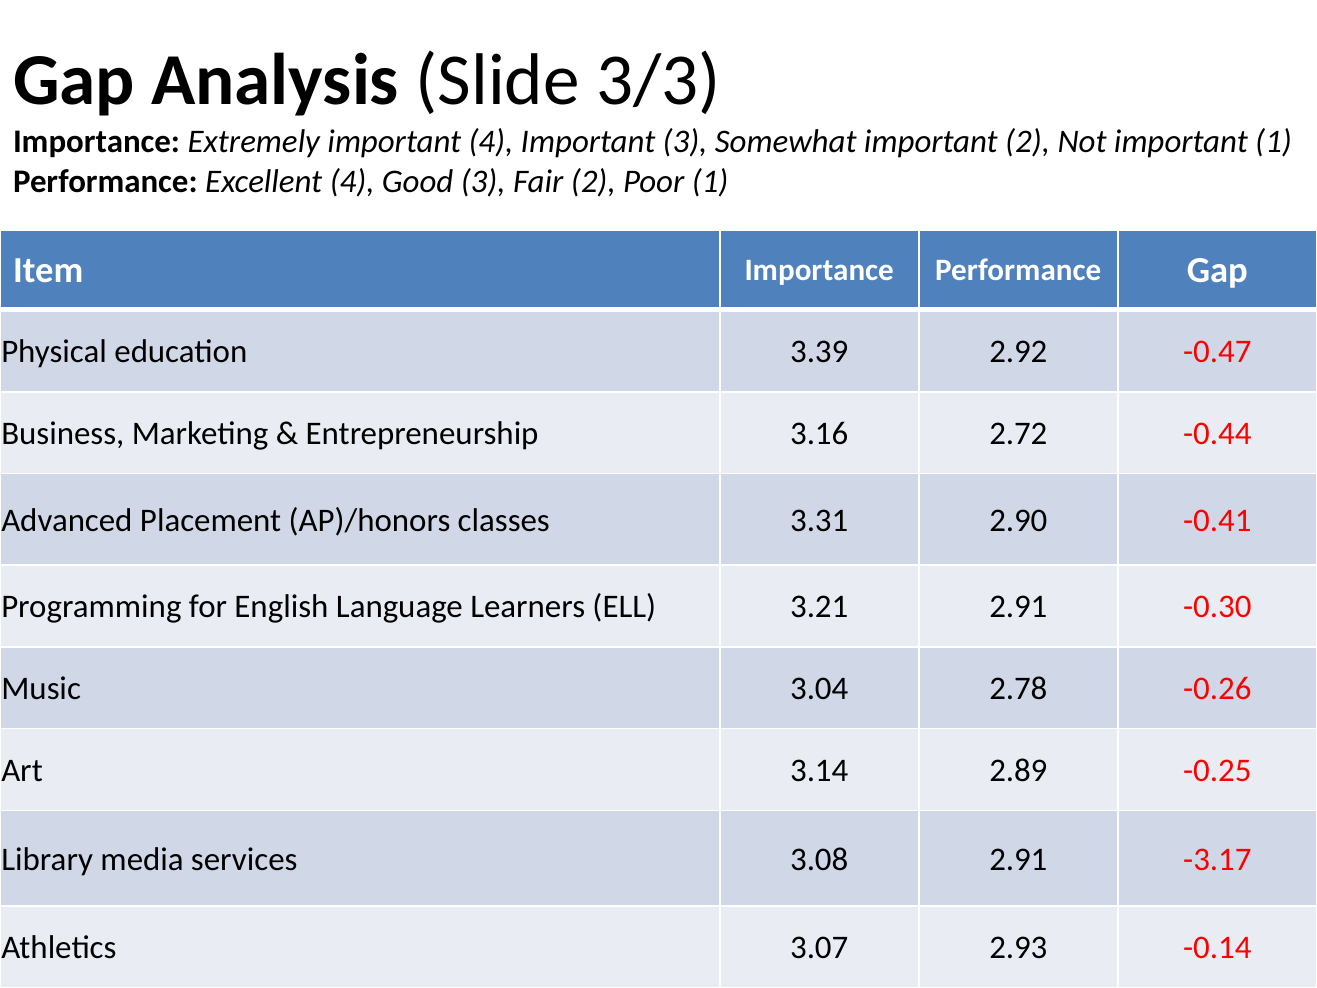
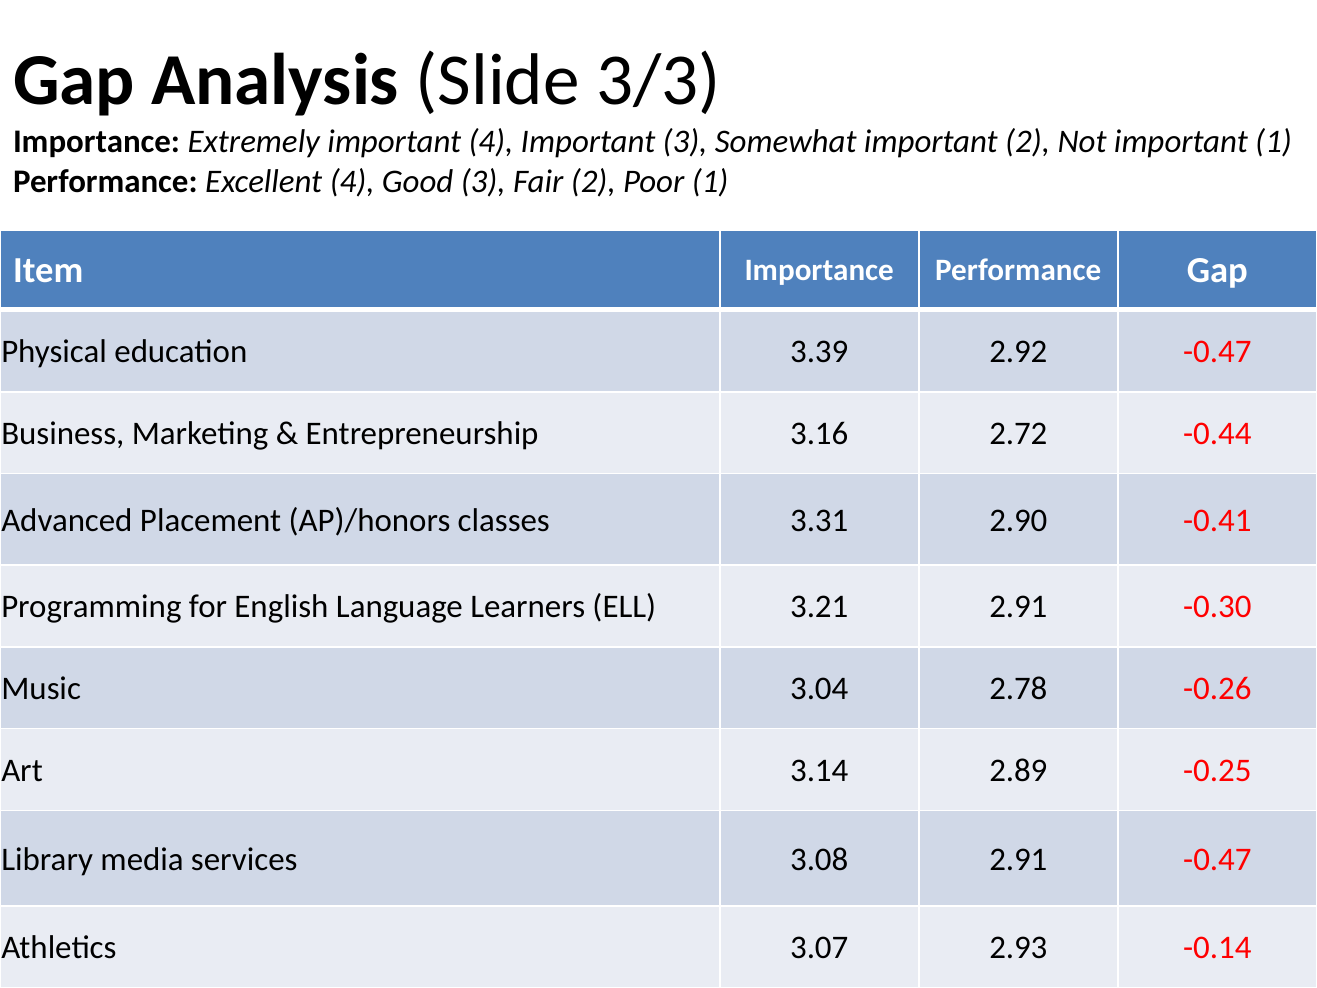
2.91 -3.17: -3.17 -> -0.47 (1217, 859)
